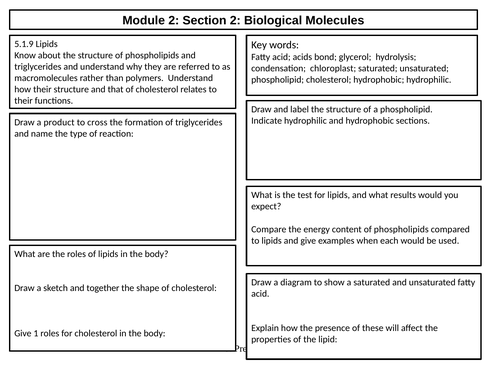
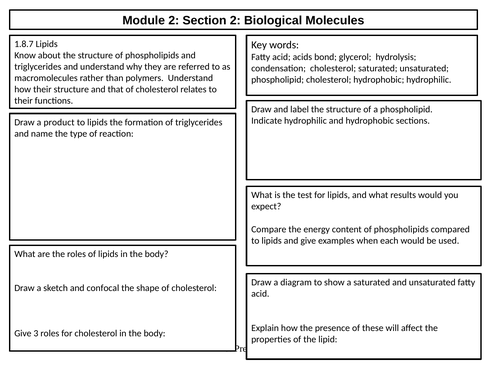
5.1.9: 5.1.9 -> 1.8.7 (24, 44)
condensation chloroplast: chloroplast -> cholesterol (333, 68)
cross: cross -> lipids (97, 122)
together: together -> confocal (103, 288)
1: 1 -> 3 (36, 334)
